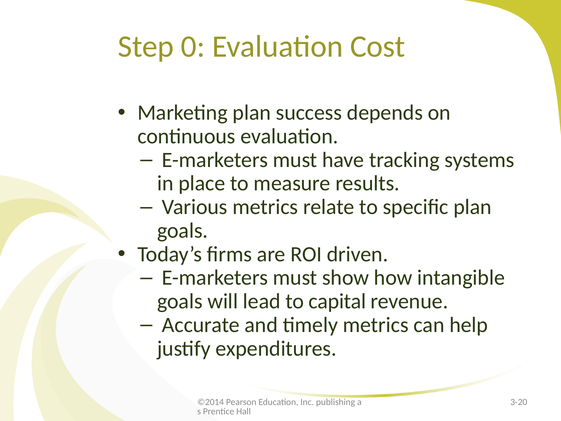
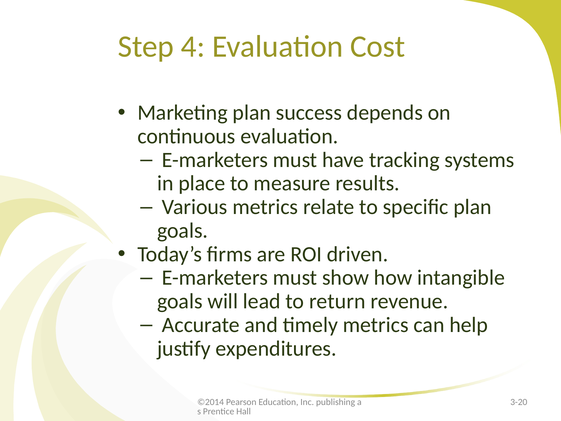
0: 0 -> 4 (193, 47)
capital: capital -> return (337, 301)
